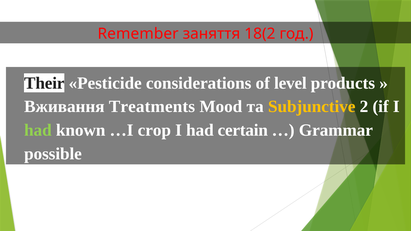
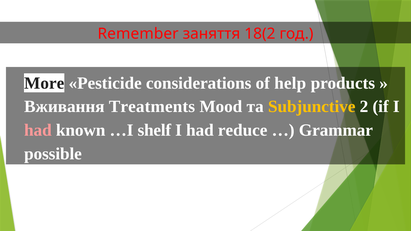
Their: Their -> More (44, 83)
level: level -> help (290, 83)
had colour: light green -> pink (38, 130)
crop: crop -> shelf (154, 130)
certain: certain -> reduce (243, 130)
